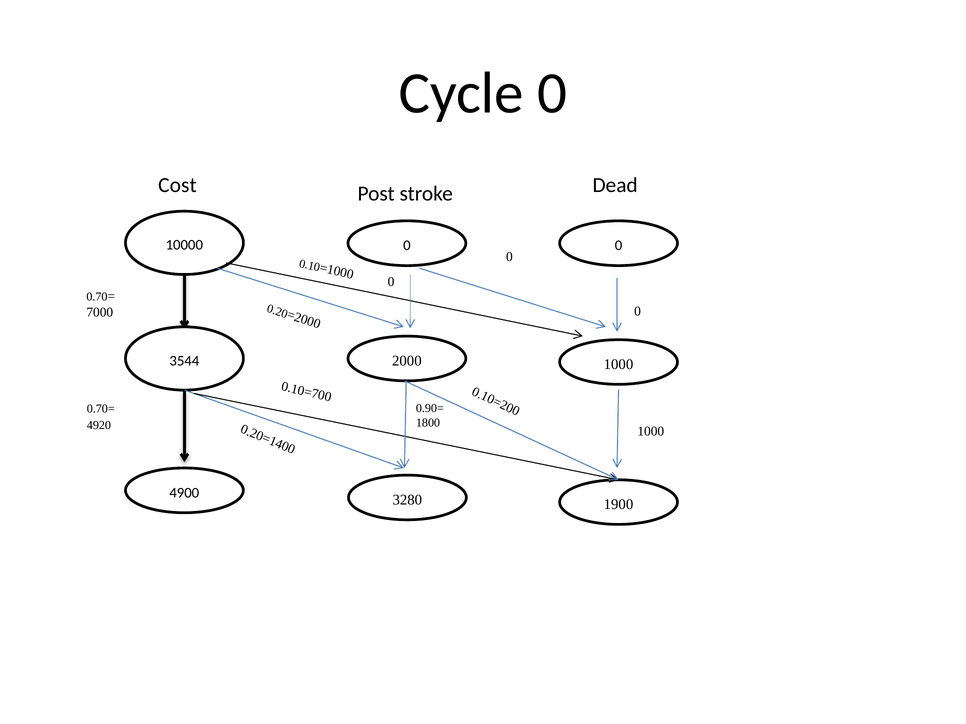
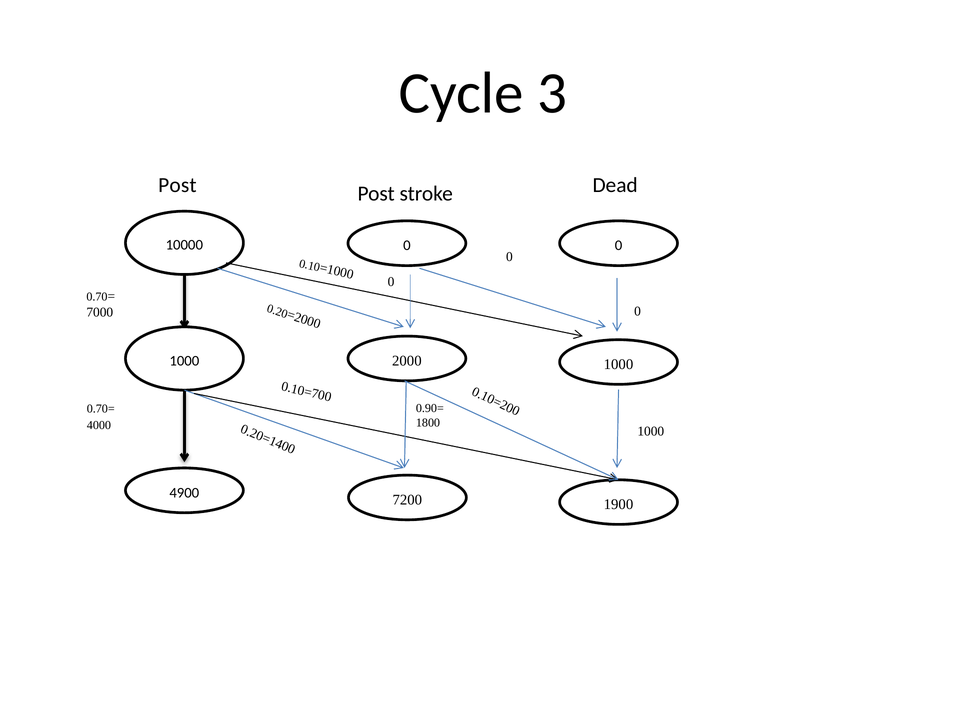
Cycle 0: 0 -> 3 (552, 94)
Cost: Cost -> Post (177, 186)
3544: 3544 -> 1000 (184, 361)
4920: 4920 -> 4000 (99, 425)
3280: 3280 -> 7200 (407, 500)
